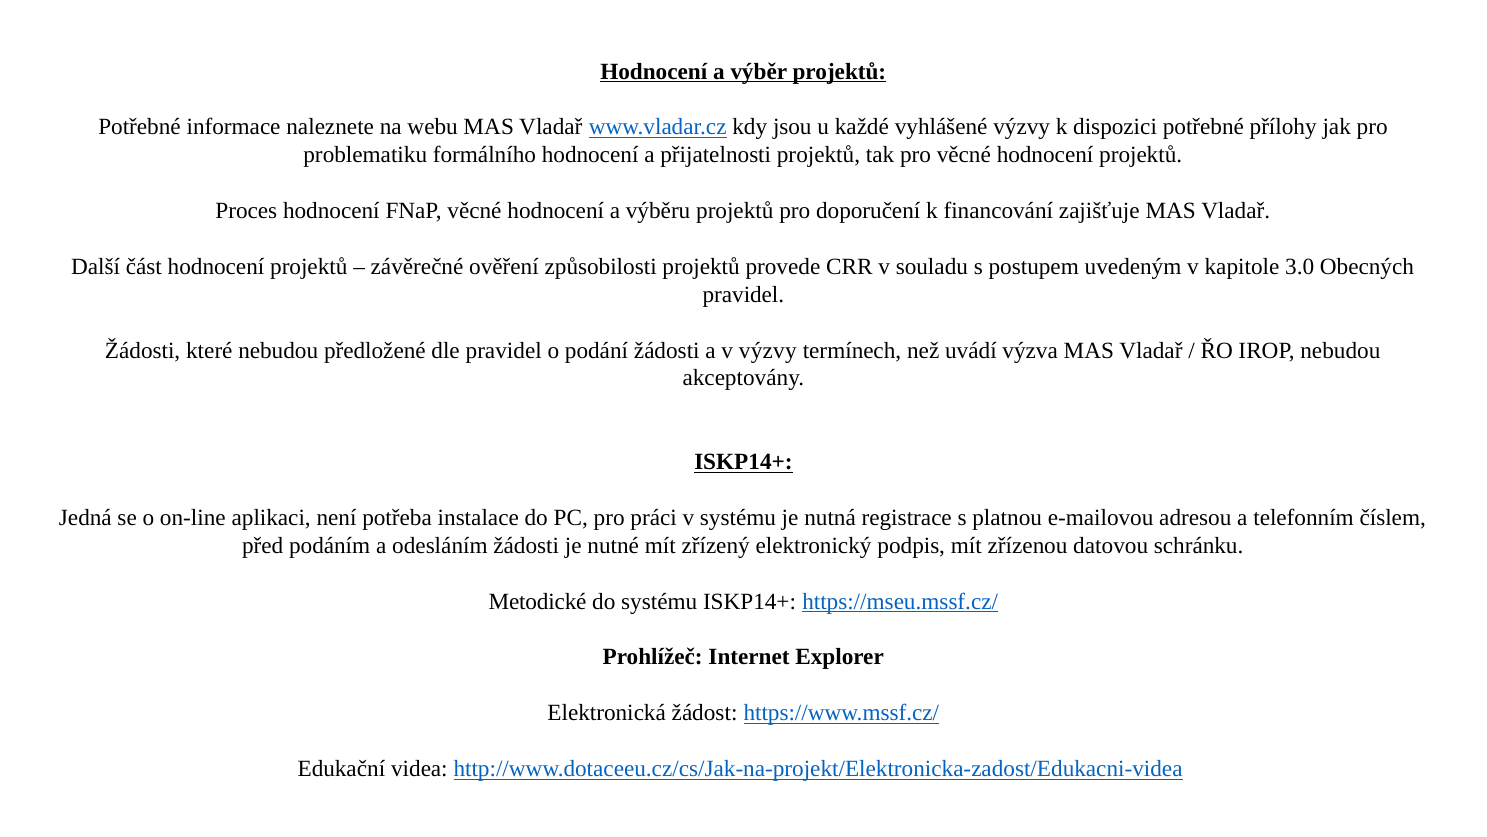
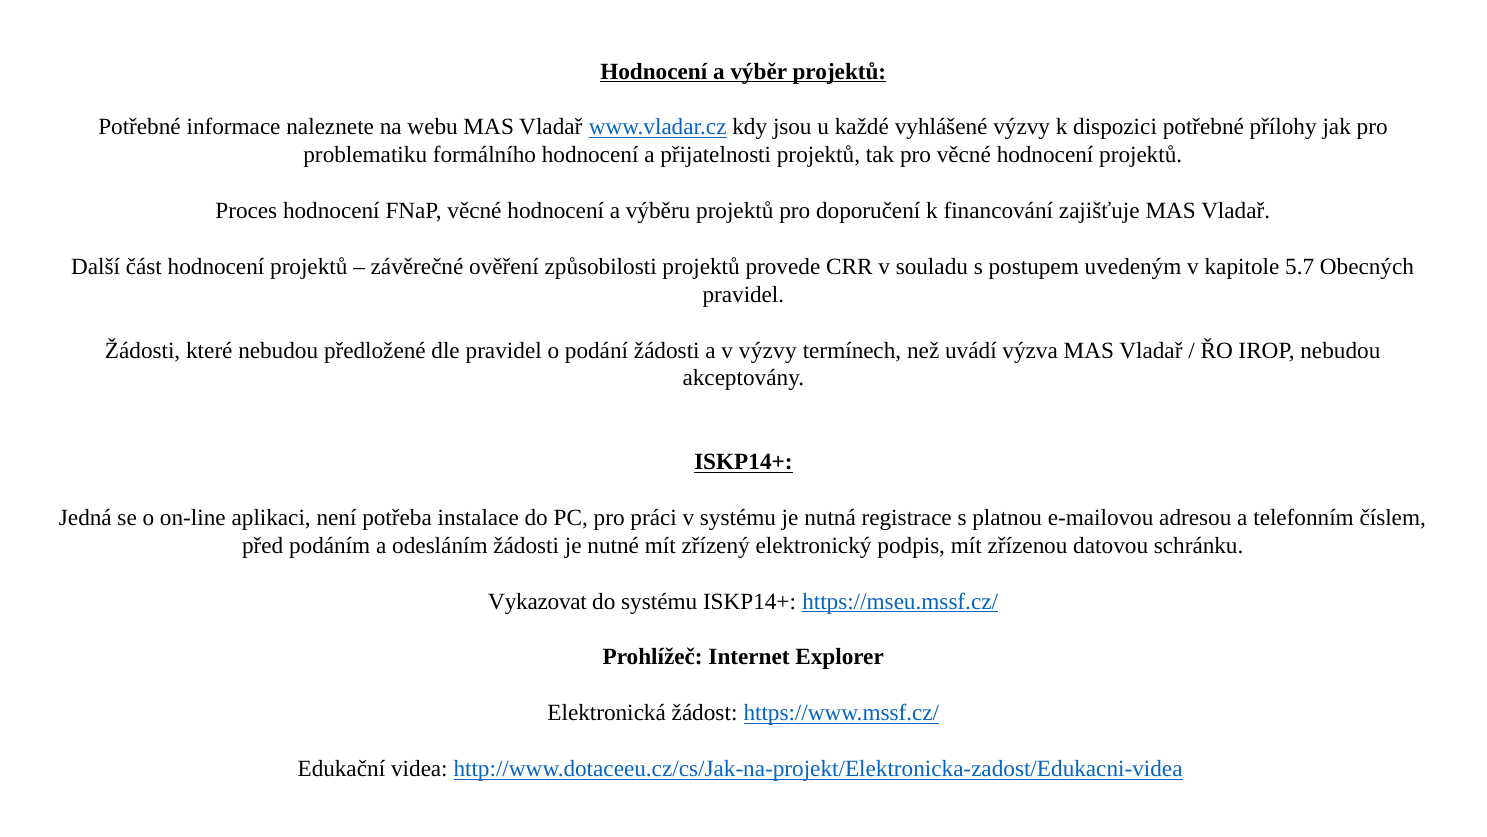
3.0: 3.0 -> 5.7 (1300, 266)
Metodické: Metodické -> Vykazovat (538, 601)
